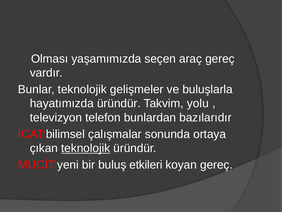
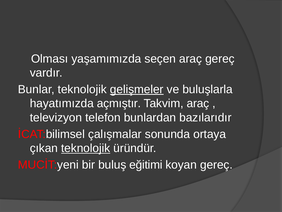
gelişmeler underline: none -> present (137, 89)
hayatımızda üründür: üründür -> açmıştır (119, 103)
Takvim yolu: yolu -> araç (198, 103)
etkileri: etkileri -> eğitimi (146, 164)
